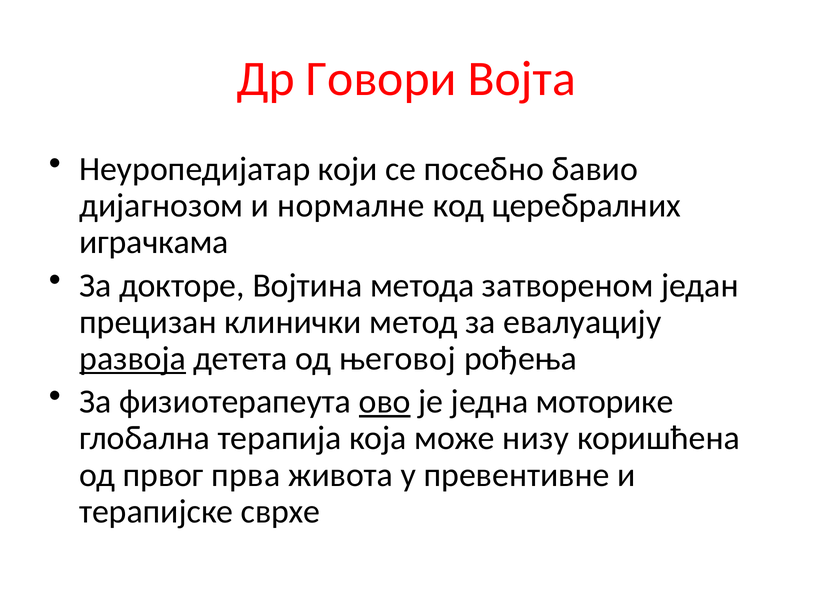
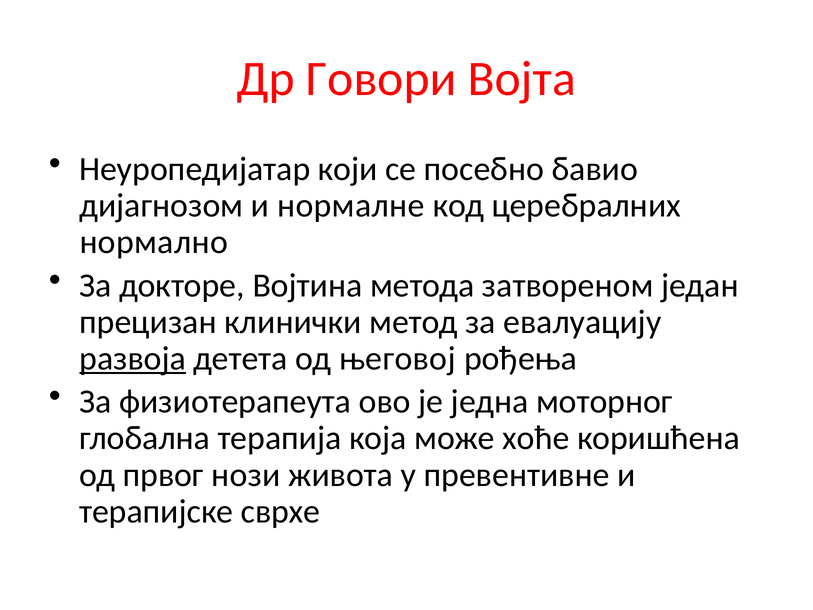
играчкама: играчкама -> нормално (154, 242)
ово underline: present -> none (385, 402)
моторике: моторике -> моторног (604, 402)
низу: низу -> хоће (536, 438)
прва: прва -> нози (246, 475)
